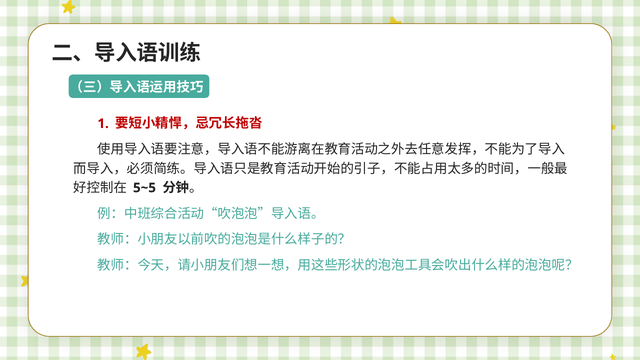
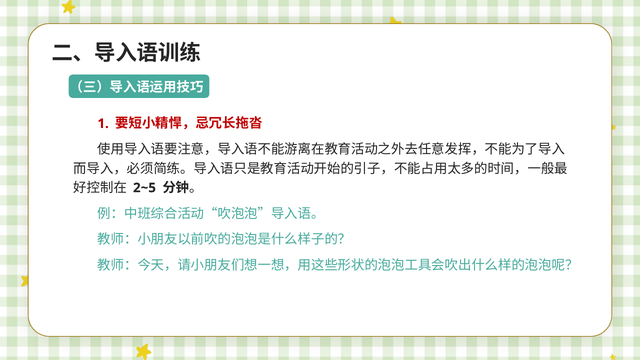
5~5: 5~5 -> 2~5 (144, 188)
